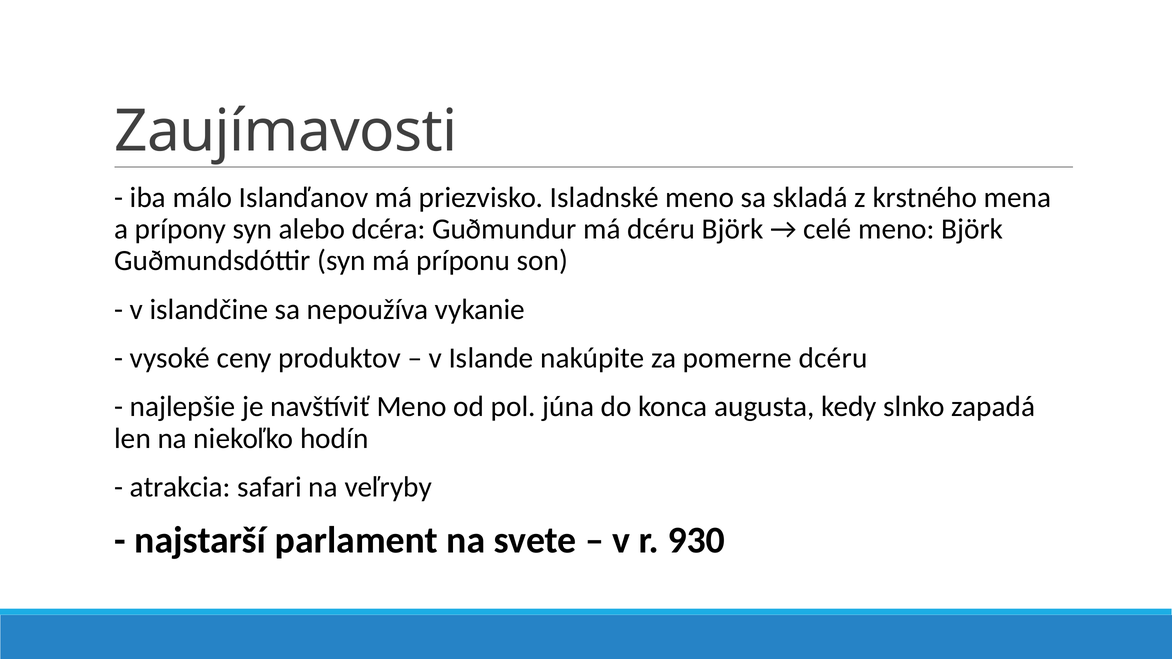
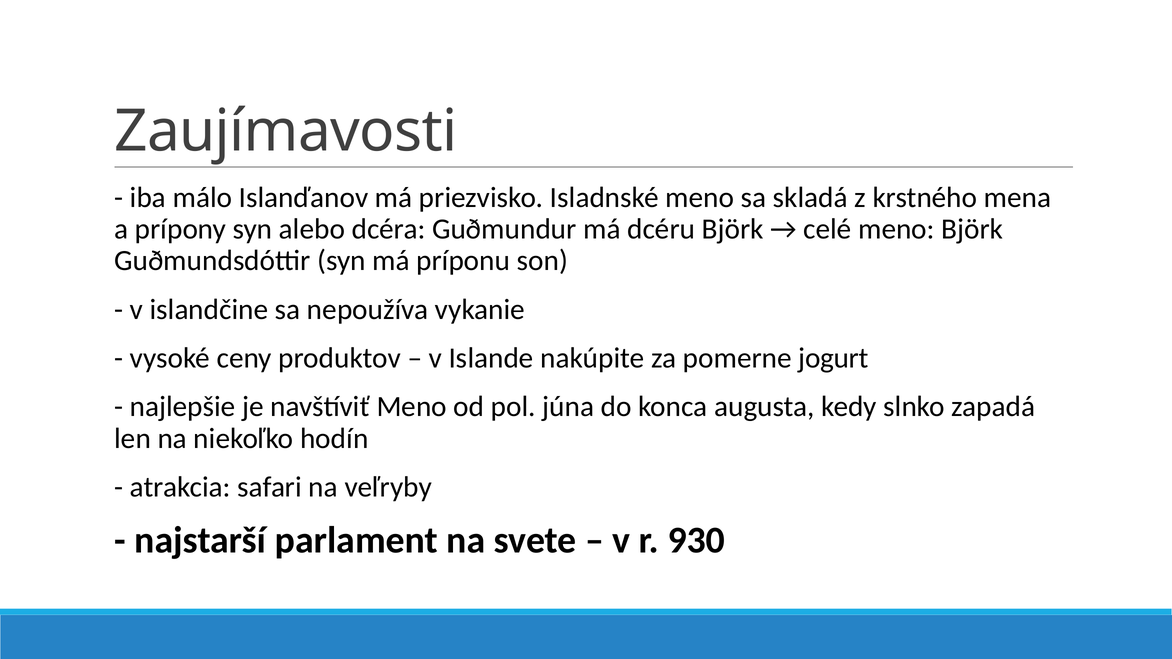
pomerne dcéru: dcéru -> jogurt (833, 358)
